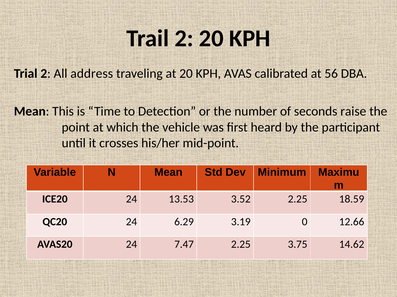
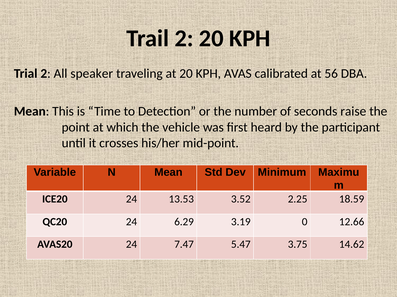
address: address -> speaker (92, 74)
7.47 2.25: 2.25 -> 5.47 (241, 245)
